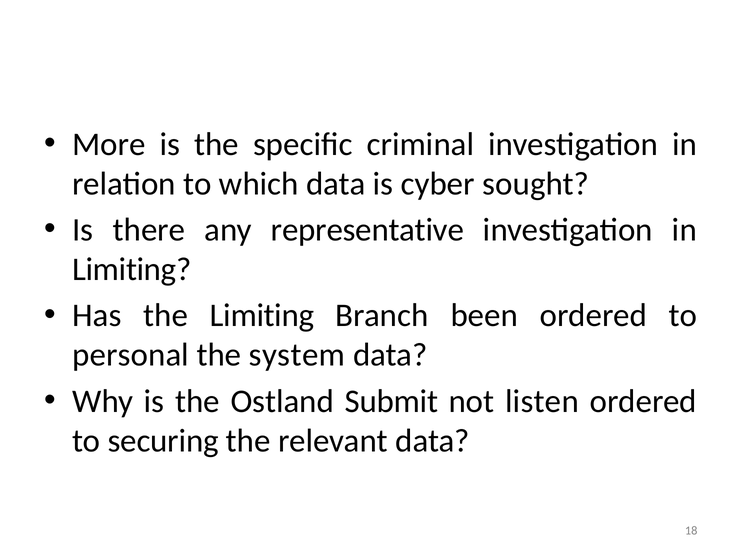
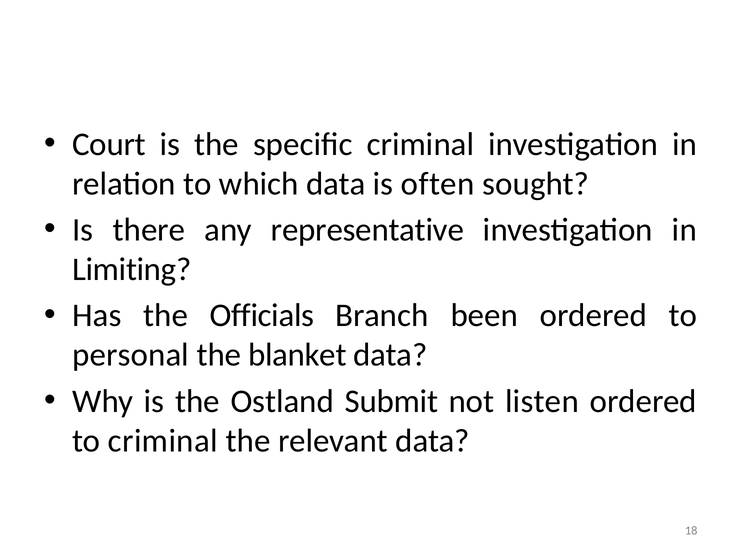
More: More -> Court (109, 144)
cyber: cyber -> often (438, 184)
the Limiting: Limiting -> Officials (262, 316)
system: system -> blanket (297, 355)
to securing: securing -> criminal (163, 441)
